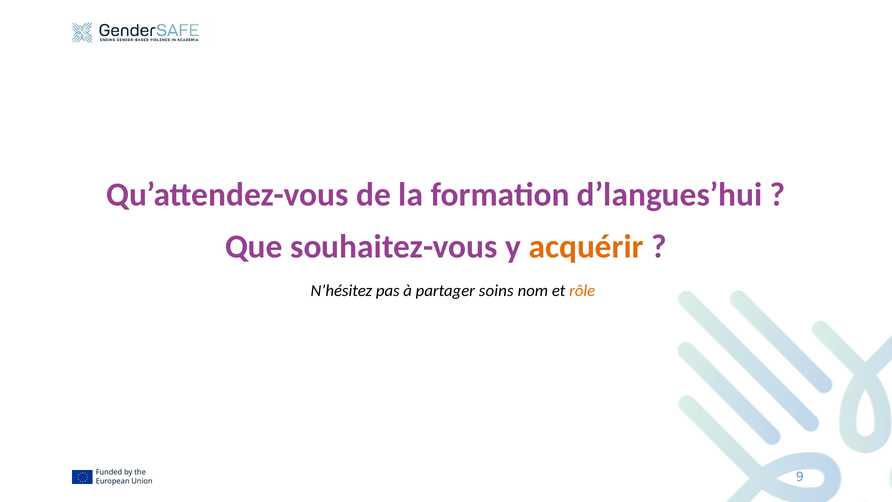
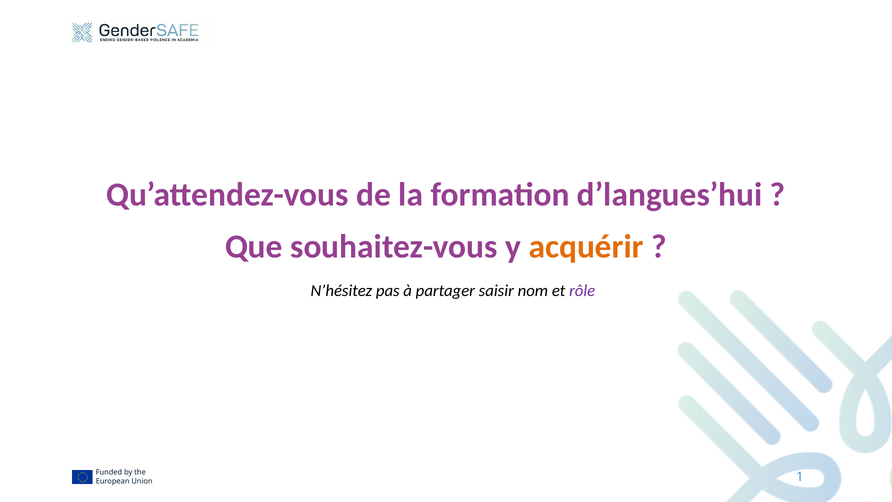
soins: soins -> saisir (496, 290)
rôle colour: orange -> purple (582, 290)
9: 9 -> 1 (800, 477)
